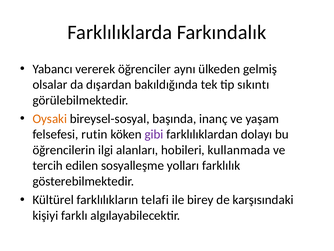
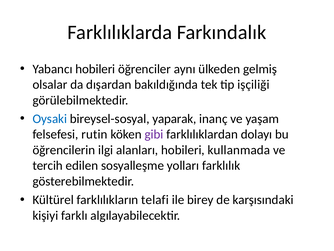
Yabancı vererek: vererek -> hobileri (95, 69)
sıkıntı: sıkıntı -> işçiliği (253, 84)
Oysaki colour: orange -> blue (50, 119)
başında: başında -> yaparak (174, 119)
